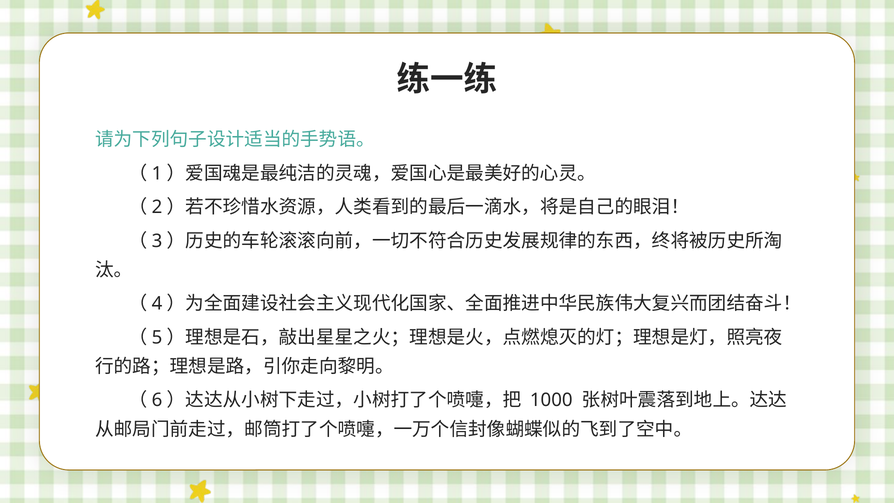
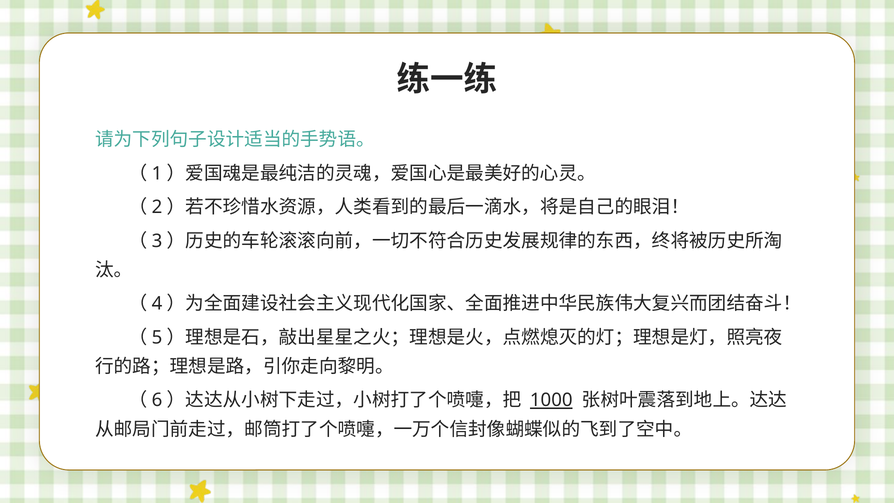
1000 underline: none -> present (551, 400)
